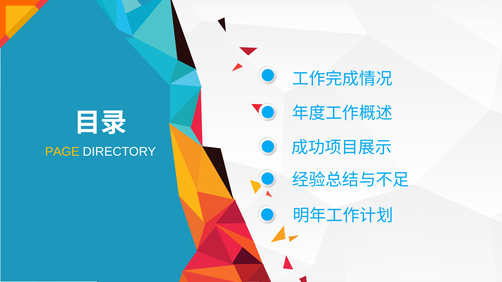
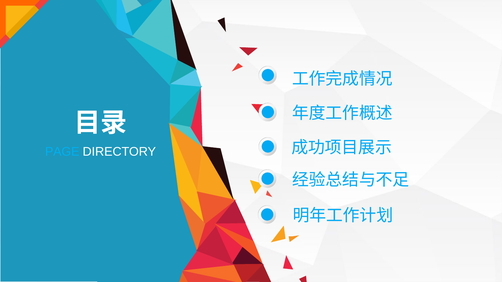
PAGE colour: yellow -> light blue (62, 152)
